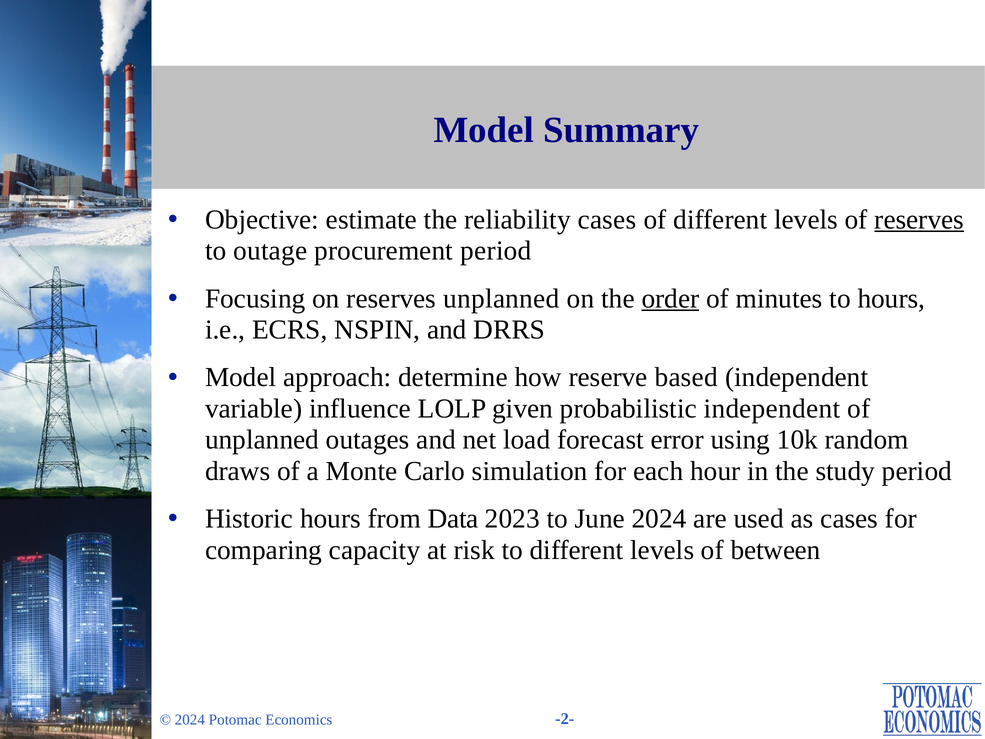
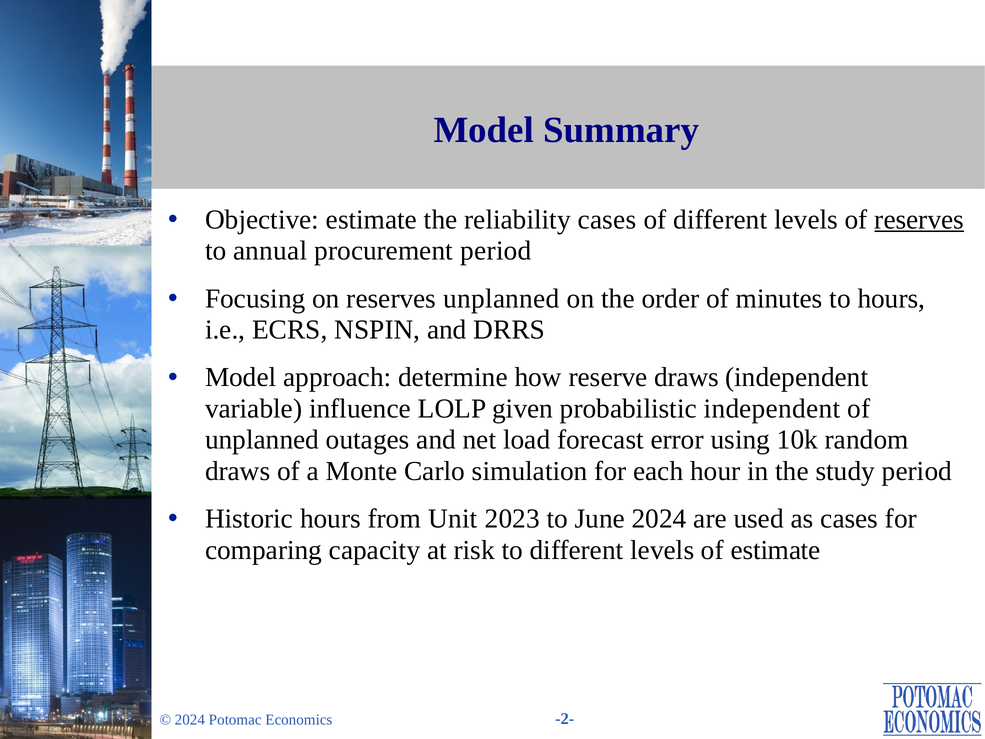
outage: outage -> annual (270, 251)
order underline: present -> none (670, 298)
reserve based: based -> draws (687, 377)
Data: Data -> Unit (453, 519)
of between: between -> estimate (776, 550)
